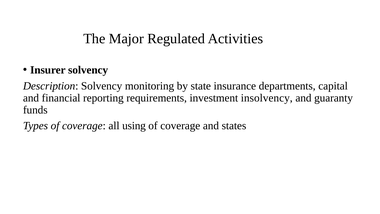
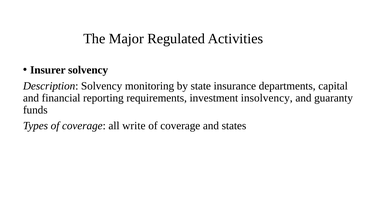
using: using -> write (134, 126)
